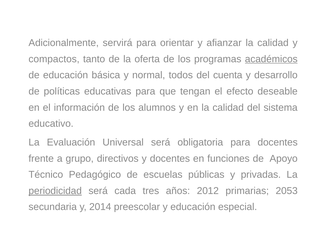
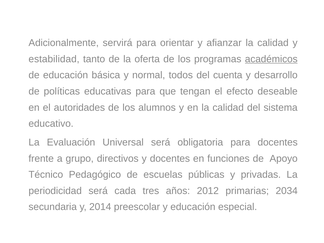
compactos: compactos -> estabilidad (54, 59)
información: información -> autoridades (79, 107)
periodicidad underline: present -> none (55, 191)
2053: 2053 -> 2034 (287, 191)
